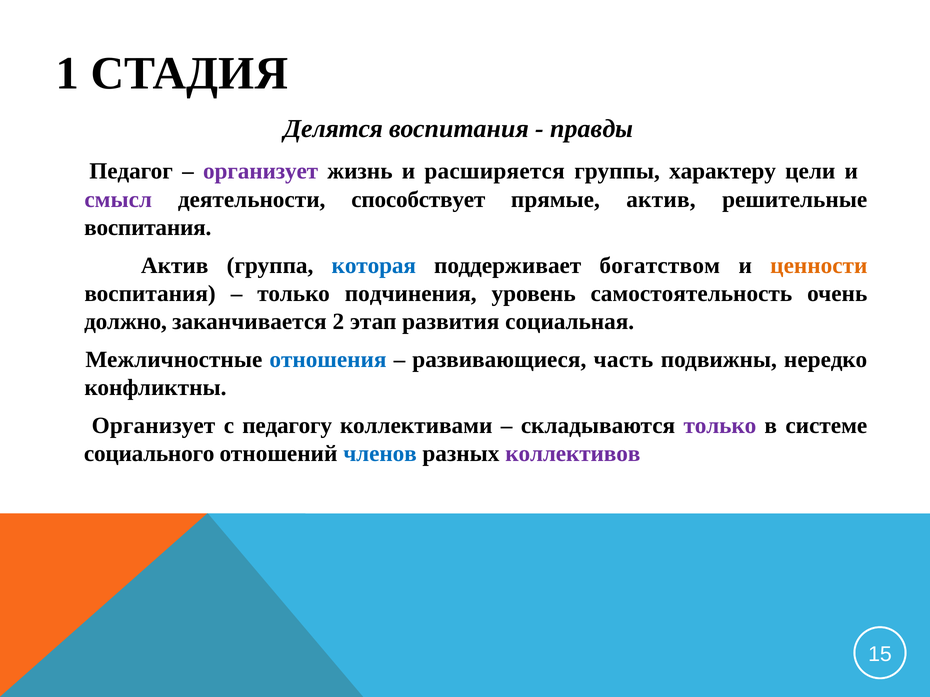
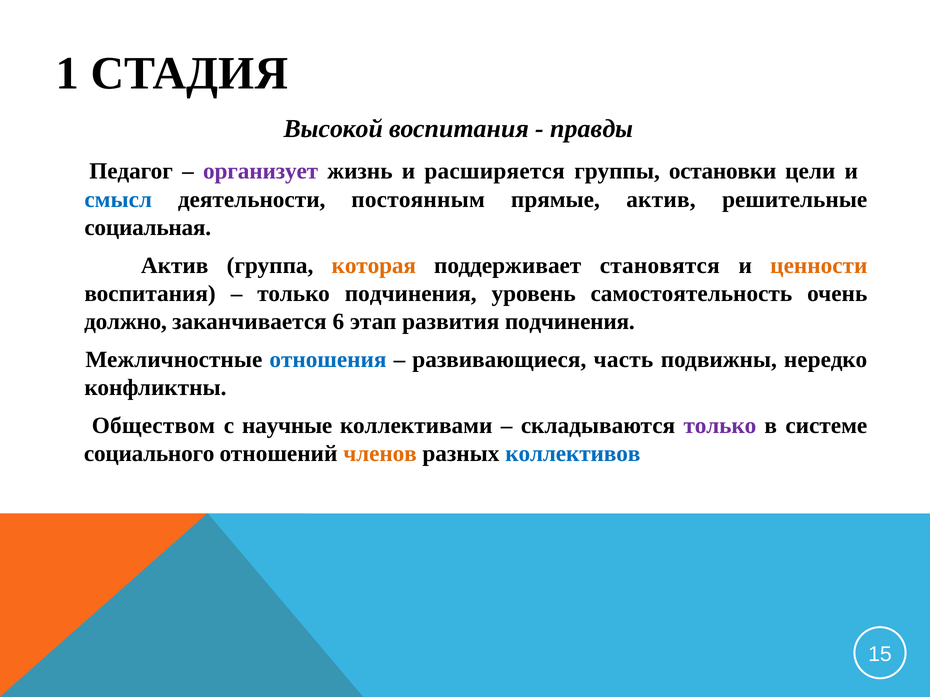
Делятся: Делятся -> Высокой (333, 129)
характеру: характеру -> остановки (723, 171)
смысл colour: purple -> blue (118, 200)
способствует: способствует -> постоянным (418, 200)
воспитания: воспитания -> социальная (148, 228)
которая colour: blue -> orange (374, 266)
богатством: богатством -> становятся (660, 266)
2: 2 -> 6 (338, 322)
развития социальная: социальная -> подчинения (570, 322)
Организует: Организует -> Обществом (153, 426)
педагогу: педагогу -> научные (287, 426)
членов colour: blue -> orange (380, 454)
коллективов colour: purple -> blue (573, 454)
